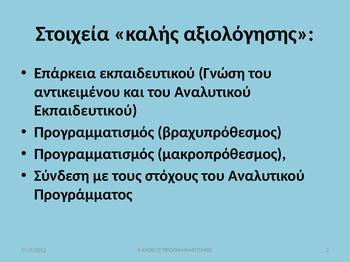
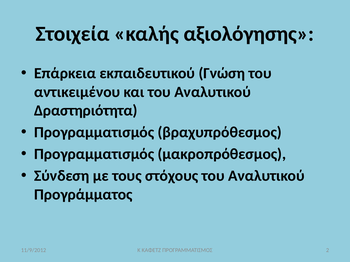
Εκπαιδευτικού: Εκπαιδευτικού -> Δραστηριότητα (86, 111)
